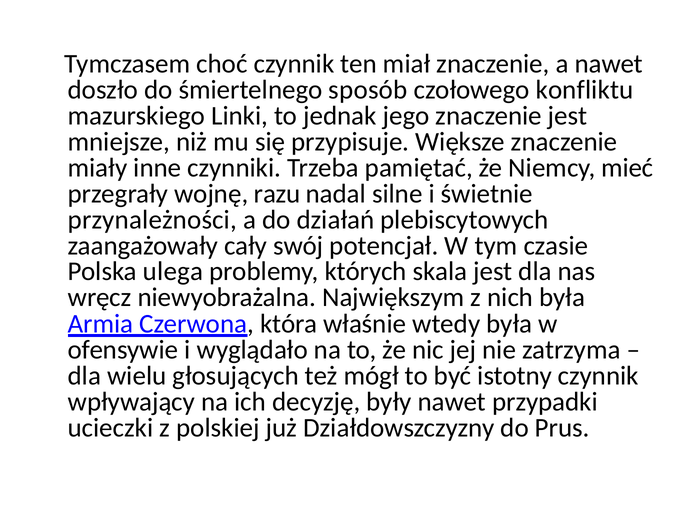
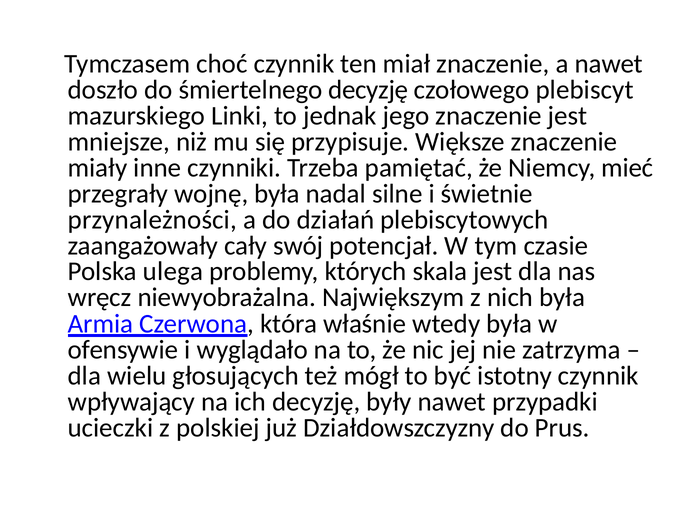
śmiertelnego sposób: sposób -> decyzję (368, 90)
konfliktu: konfliktu -> plebiscyt (585, 90)
wojnę razu: razu -> była (277, 194)
